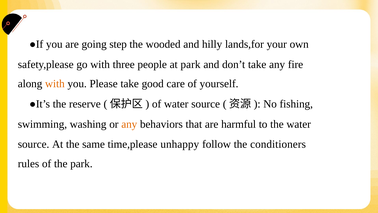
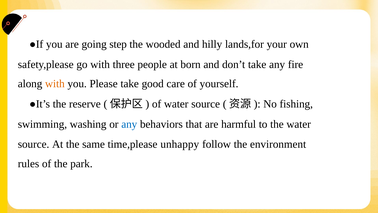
at park: park -> born (191, 64)
any colour: orange -> blue (129, 124)
conditioners: conditioners -> environment (278, 144)
